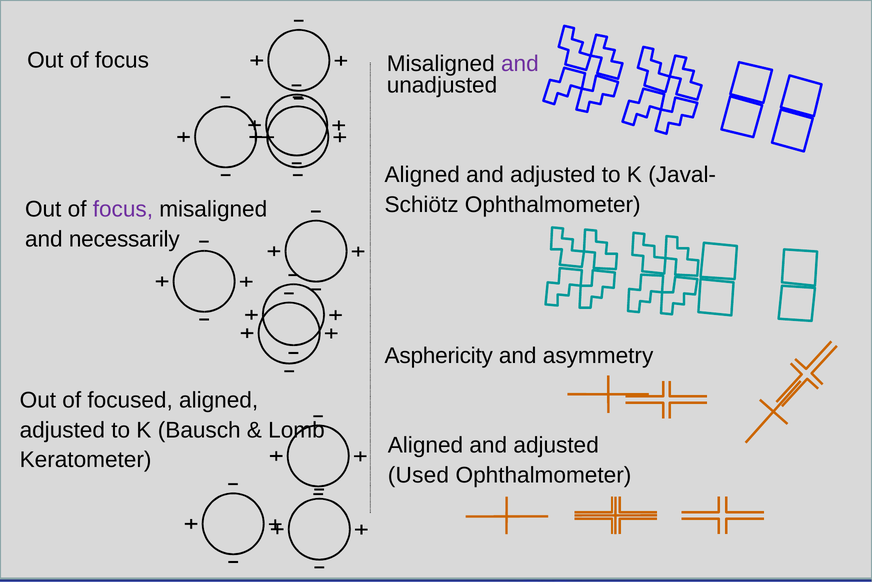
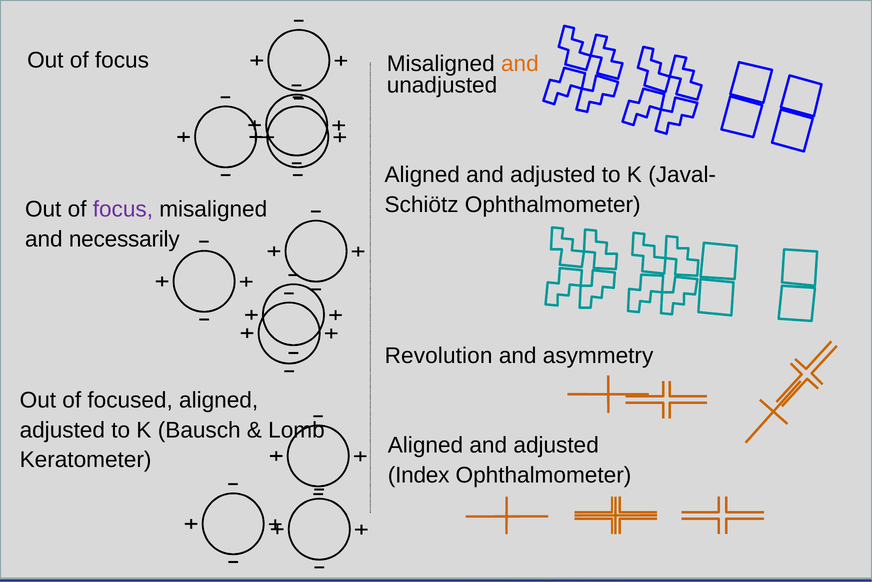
and colour: purple -> orange (520, 63)
Asphericity: Asphericity -> Revolution (439, 356)
Used: Used -> Index (419, 475)
